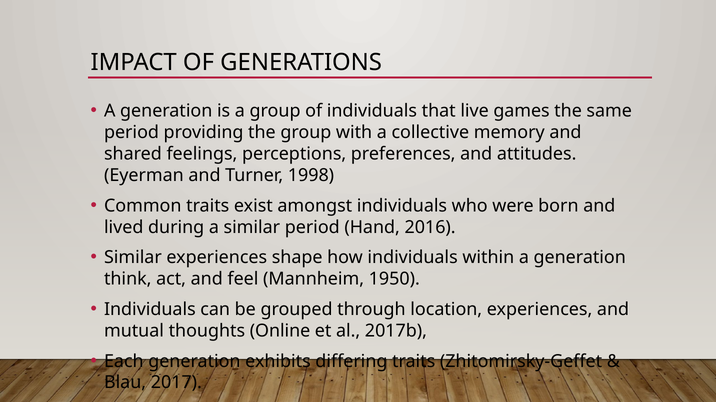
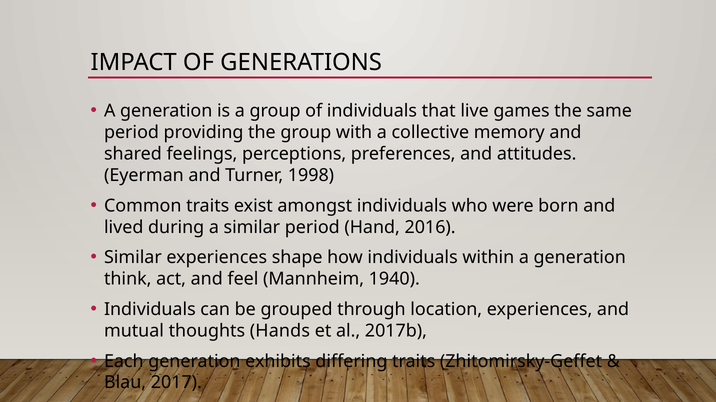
1950: 1950 -> 1940 (394, 279)
Online: Online -> Hands (280, 331)
